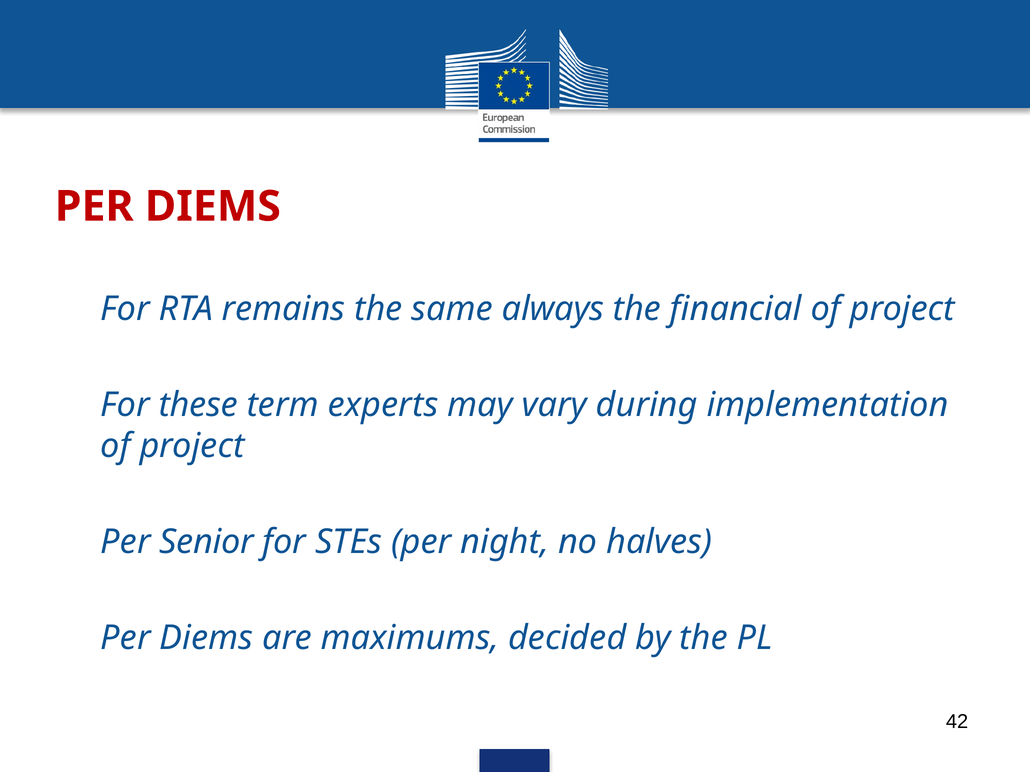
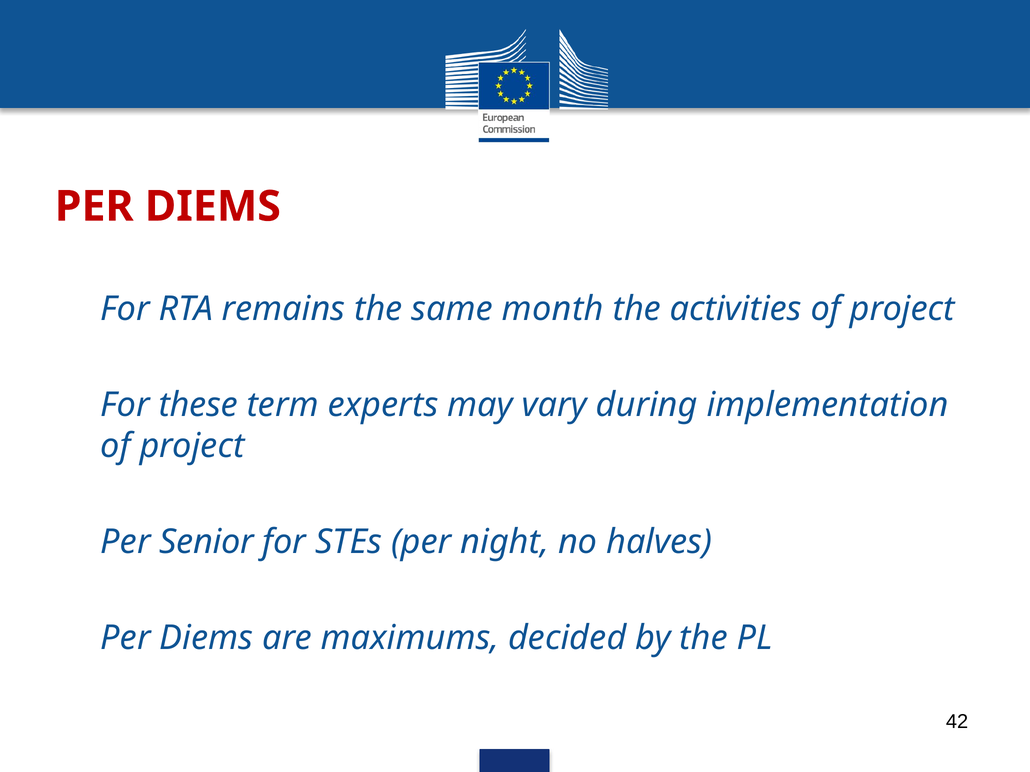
always: always -> month (553, 309)
financial: financial -> activities (736, 309)
